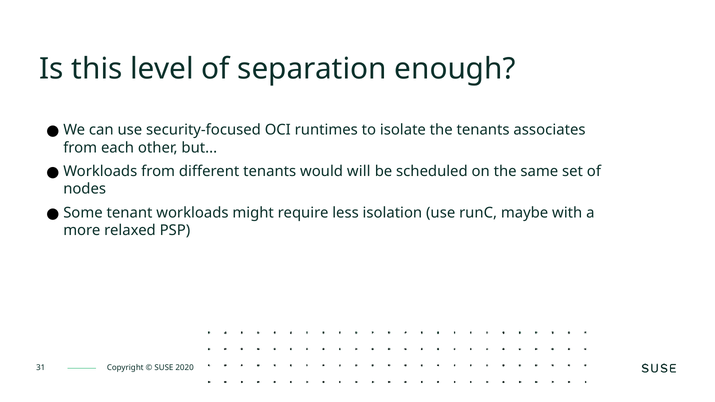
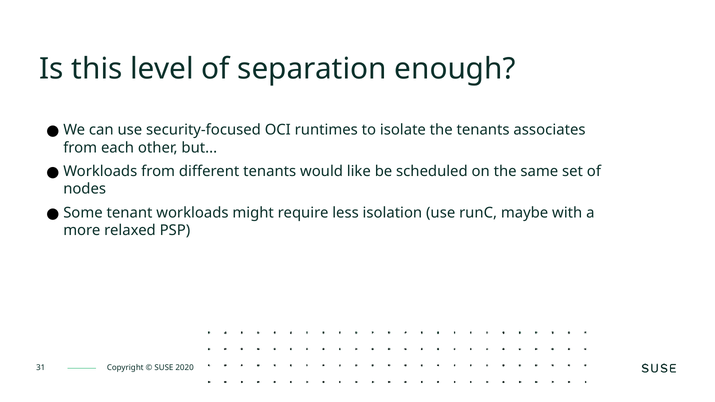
will: will -> like (359, 171)
